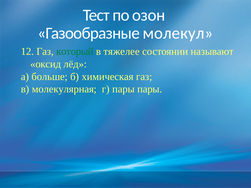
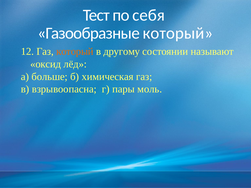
озон: озон -> себя (149, 15)
Газообразные молекул: молекул -> который (178, 33)
который colour: green -> orange (75, 52)
тяжелее: тяжелее -> другому (122, 52)
молекулярная: молекулярная -> взрывоопасна (64, 89)
пары пары: пары -> моль (150, 89)
